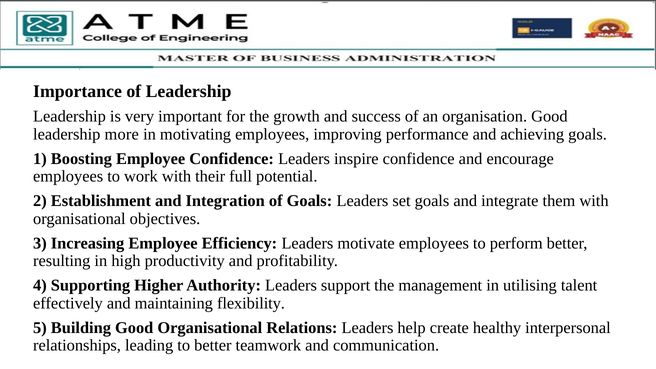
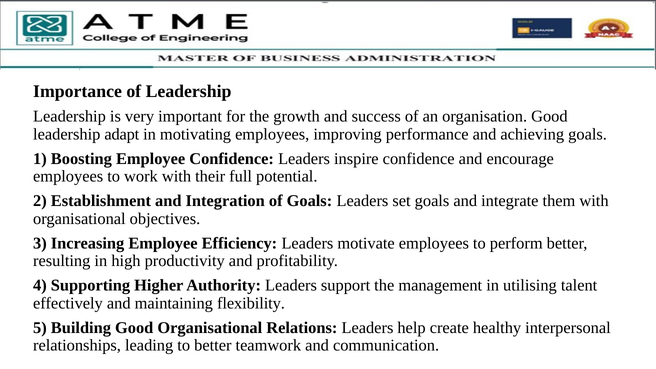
more: more -> adapt (122, 134)
